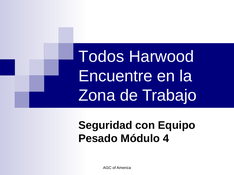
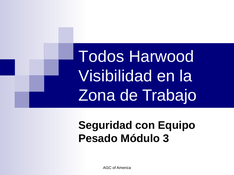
Encuentre: Encuentre -> Visibilidad (115, 76)
4: 4 -> 3 (166, 139)
